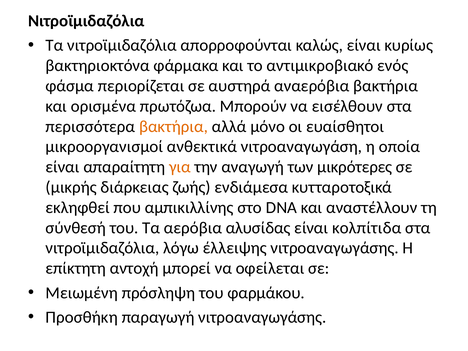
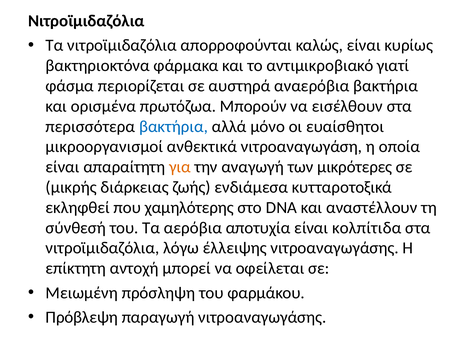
ενός: ενός -> γιατί (393, 66)
βακτήρια colour: orange -> blue (173, 126)
αμπικιλλίνης: αμπικιλλίνης -> χαμηλότερης (189, 208)
αλυσίδας: αλυσίδας -> αποτυχία (258, 228)
Προσθήκη: Προσθήκη -> Πρόβλεψη (82, 317)
